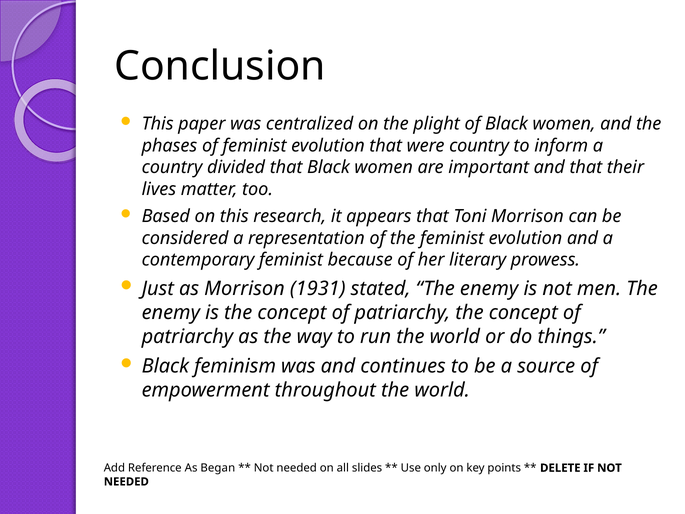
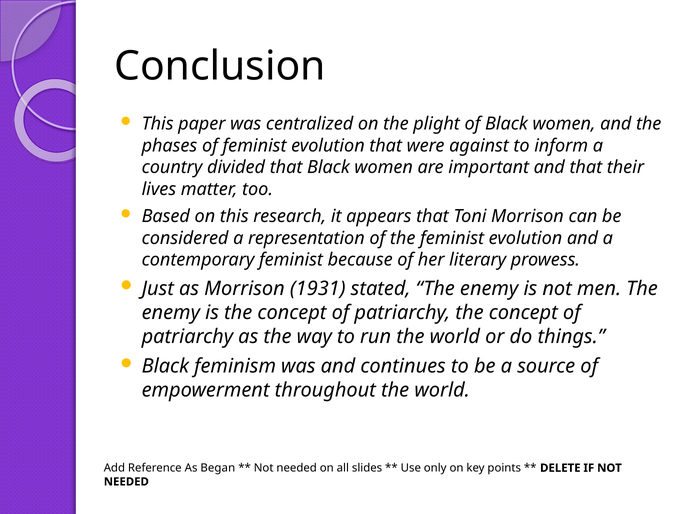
were country: country -> against (479, 146)
